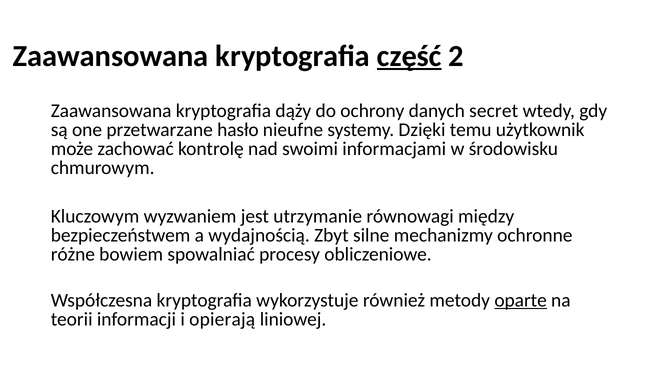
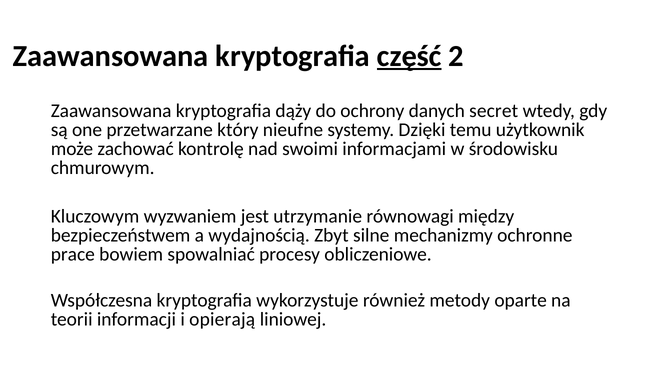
hasło: hasło -> który (238, 130)
różne: różne -> prace (73, 254)
oparte underline: present -> none (521, 300)
